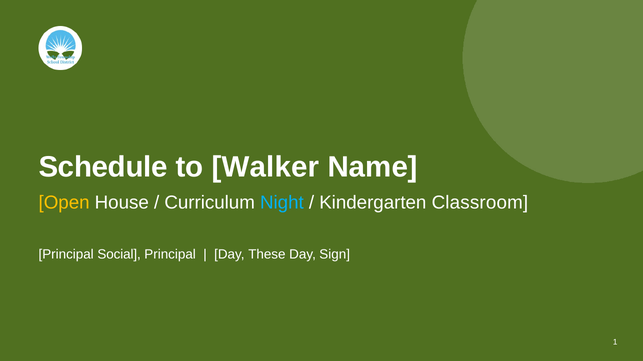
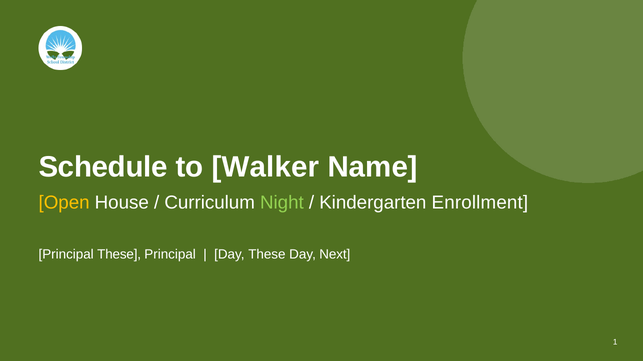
Night colour: light blue -> light green (282, 203)
Classroom: Classroom -> Enrollment (480, 203)
Principal Social: Social -> These (119, 255)
Sign: Sign -> Next (335, 255)
